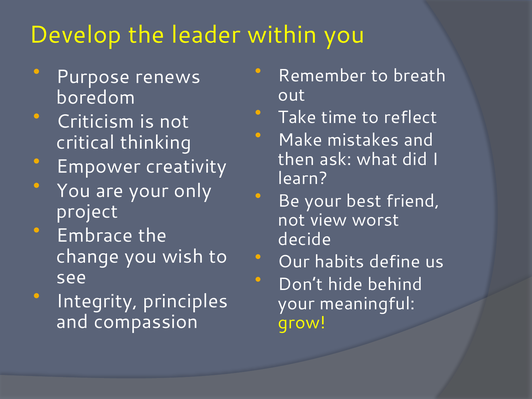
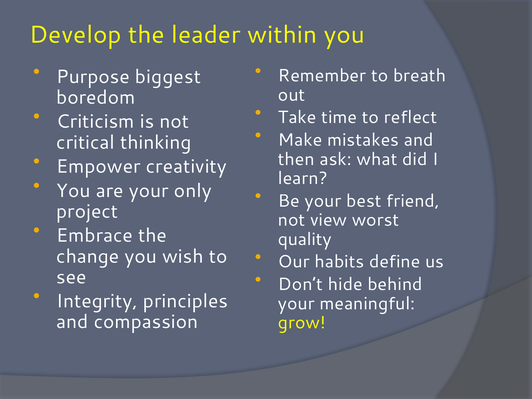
renews: renews -> biggest (168, 77)
decide: decide -> quality (305, 239)
